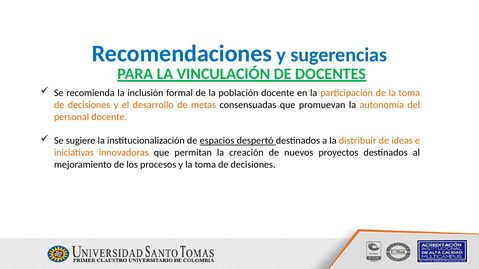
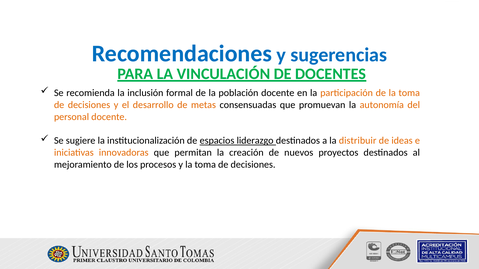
despertó: despertó -> liderazgo (255, 141)
